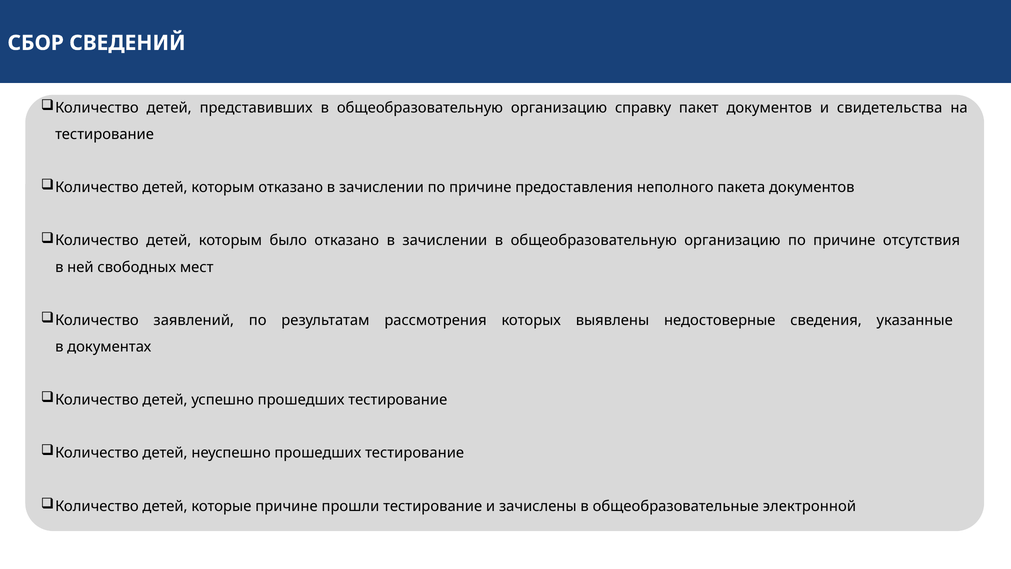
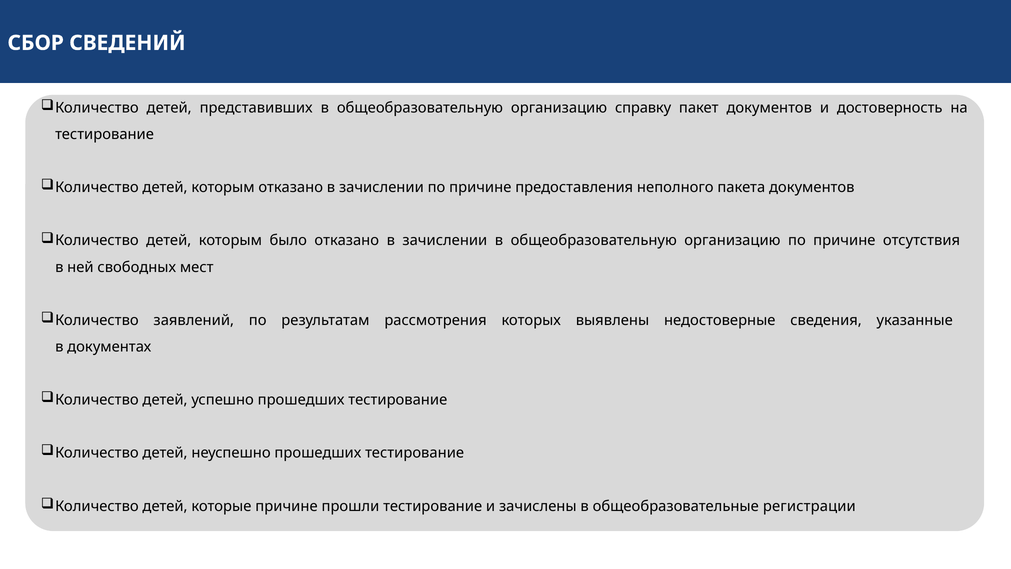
свидетельства: свидетельства -> достоверность (890, 108)
электронной: электронной -> регистрации (809, 506)
